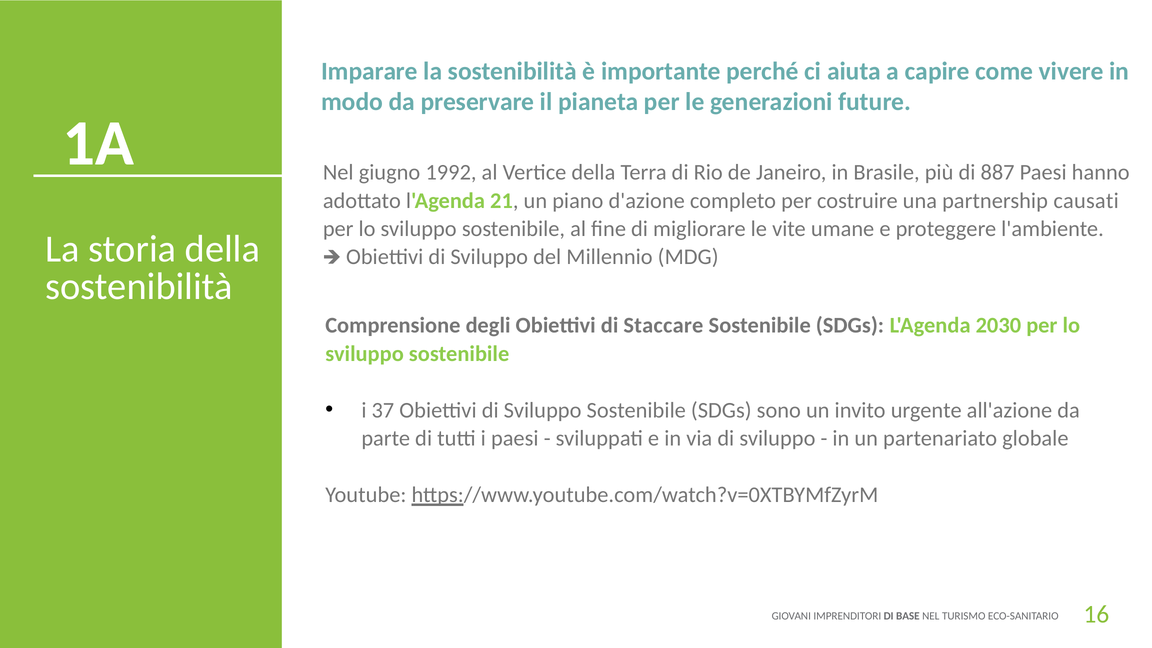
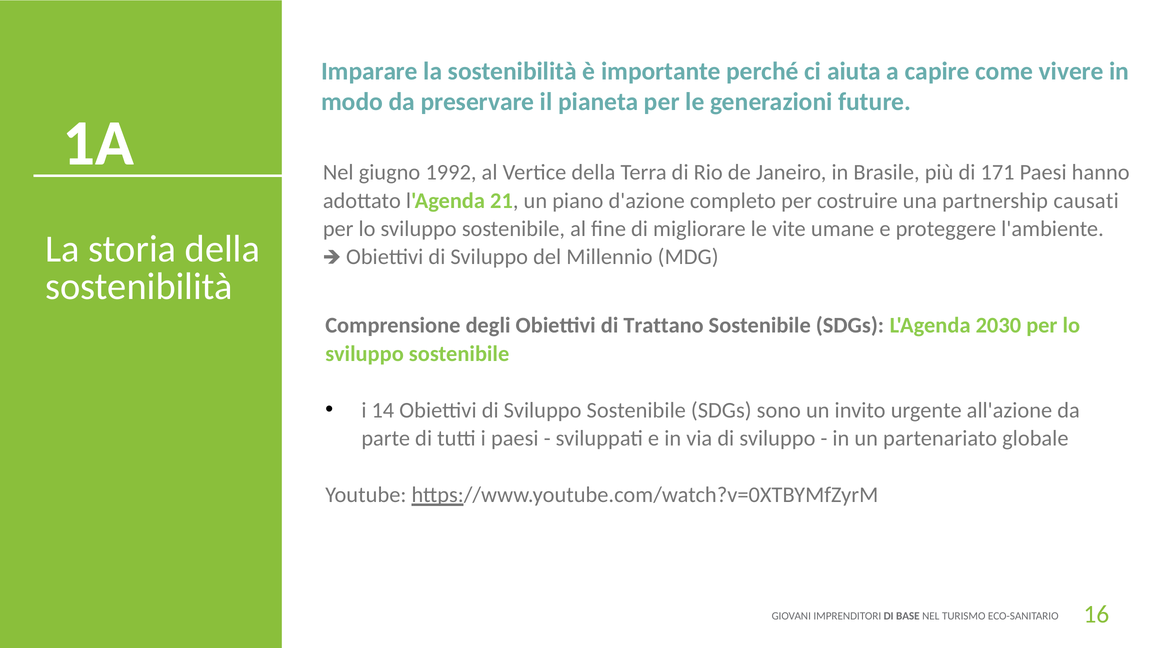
887: 887 -> 171 (998, 172)
Staccare: Staccare -> Trattano (664, 326)
37: 37 -> 14 (383, 410)
